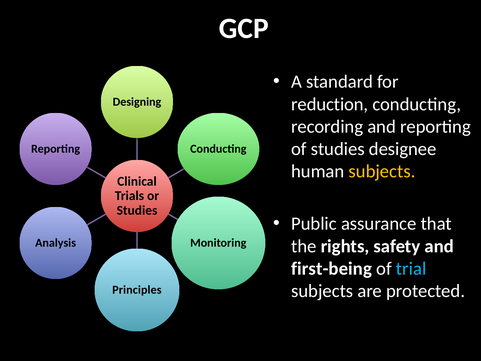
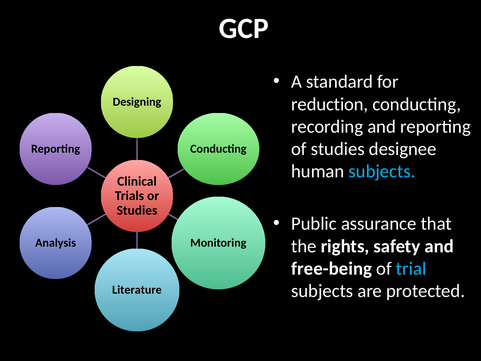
subjects colour: yellow -> light blue (382, 171)
first-being: first-being -> free-being (332, 268)
Principles: Principles -> Literature (137, 290)
